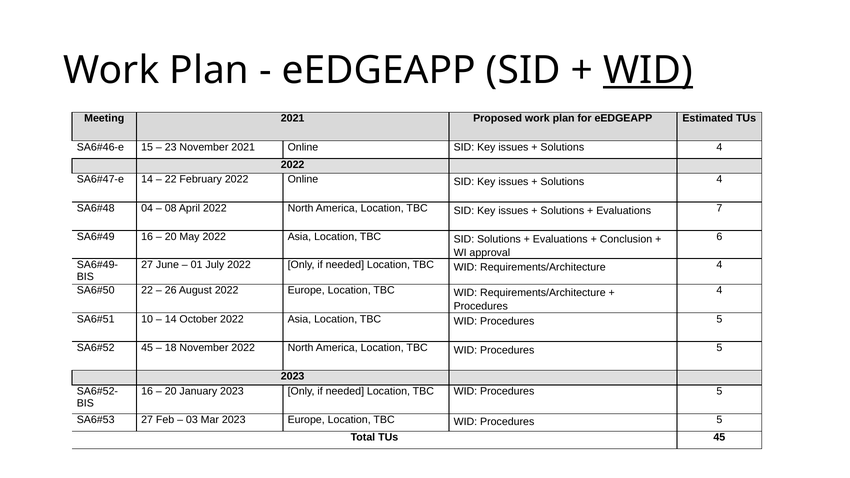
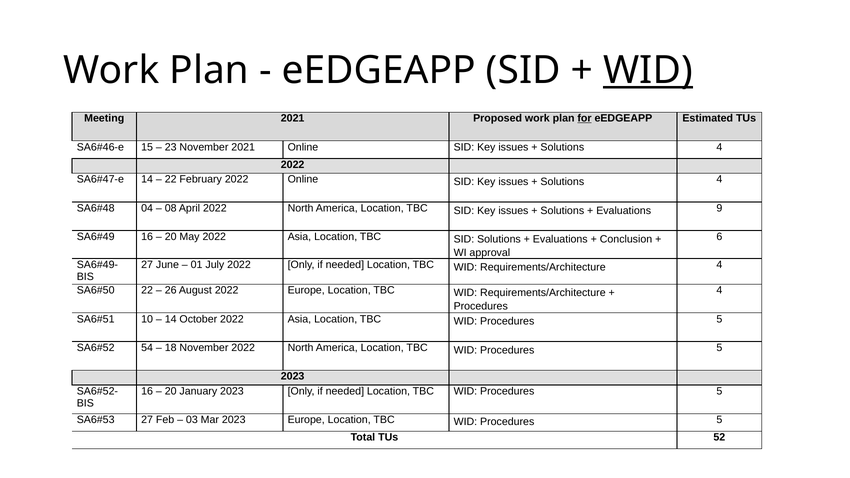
for underline: none -> present (584, 118)
7: 7 -> 9 (719, 208)
45: 45 -> 54 (147, 348)
TUs 45: 45 -> 52 (719, 438)
